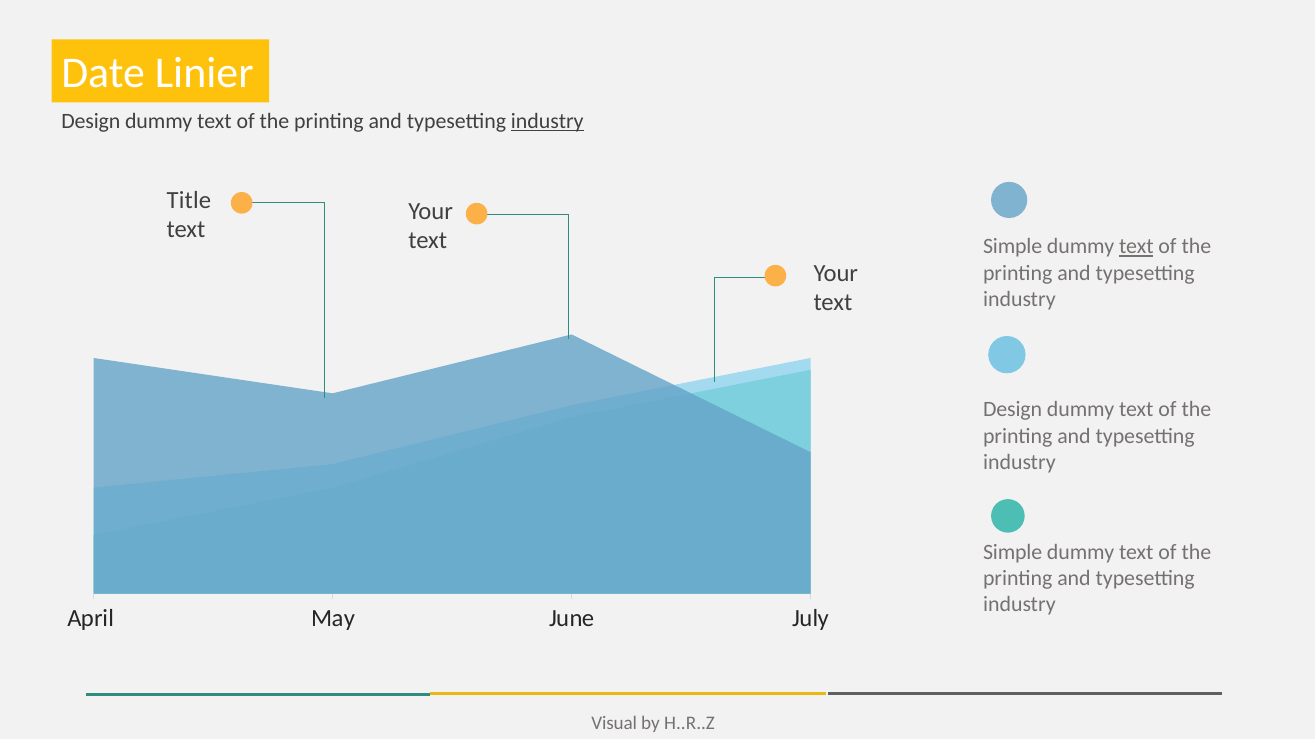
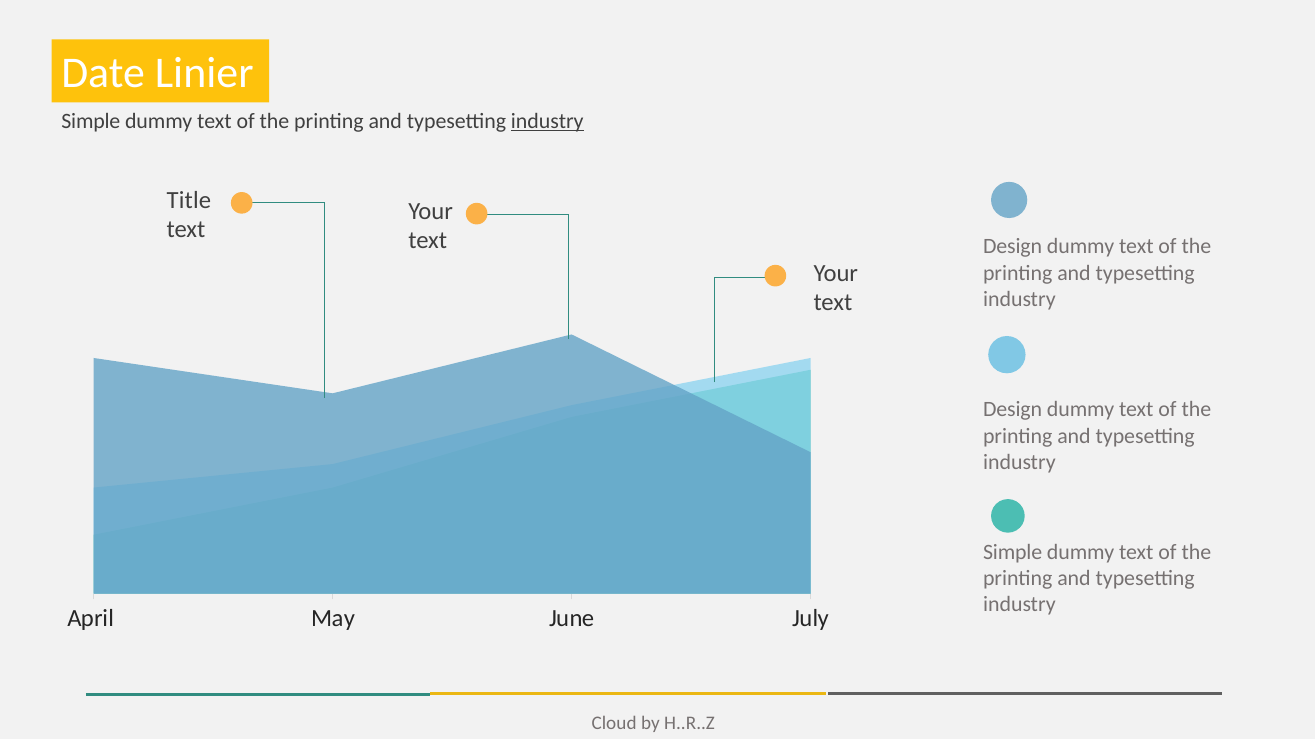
Design: Design -> Simple (91, 121)
Simple: Simple -> Design (1013, 247)
text underline: present -> none (1136, 247)
Visual: Visual -> Cloud (614, 724)
